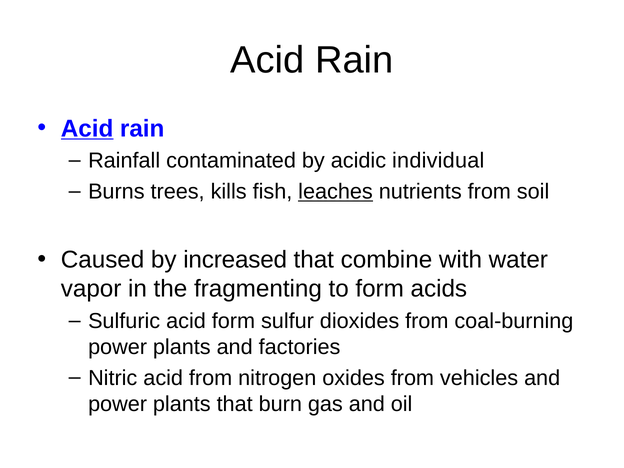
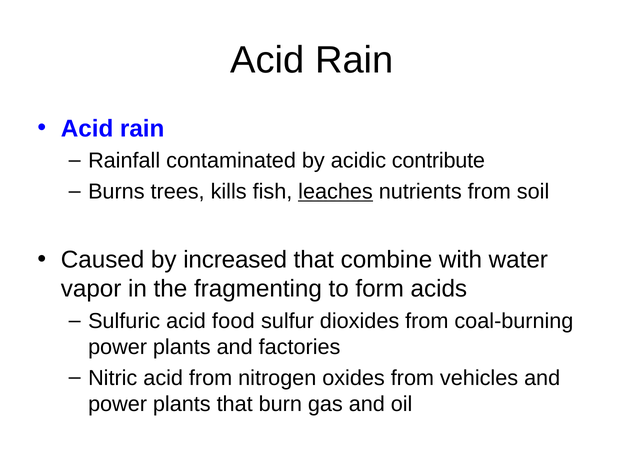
Acid underline: present -> none (87, 129)
individual: individual -> contribute (438, 161)
acid form: form -> food (233, 321)
